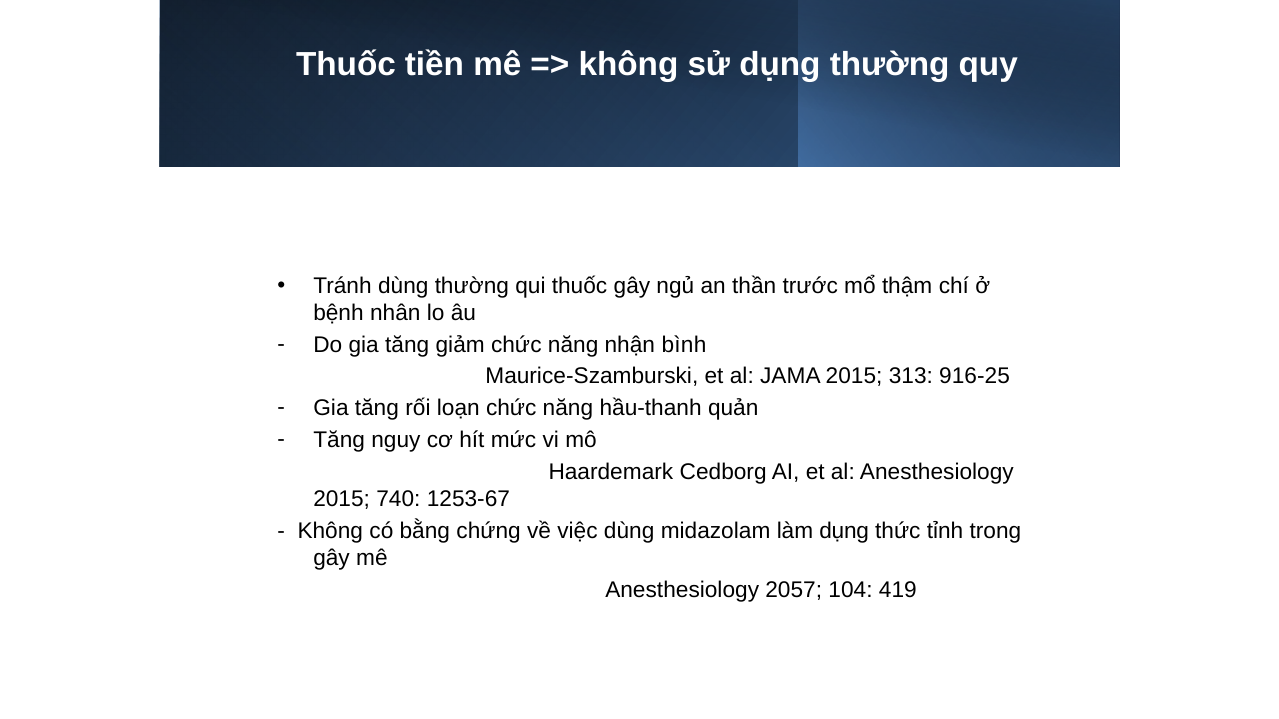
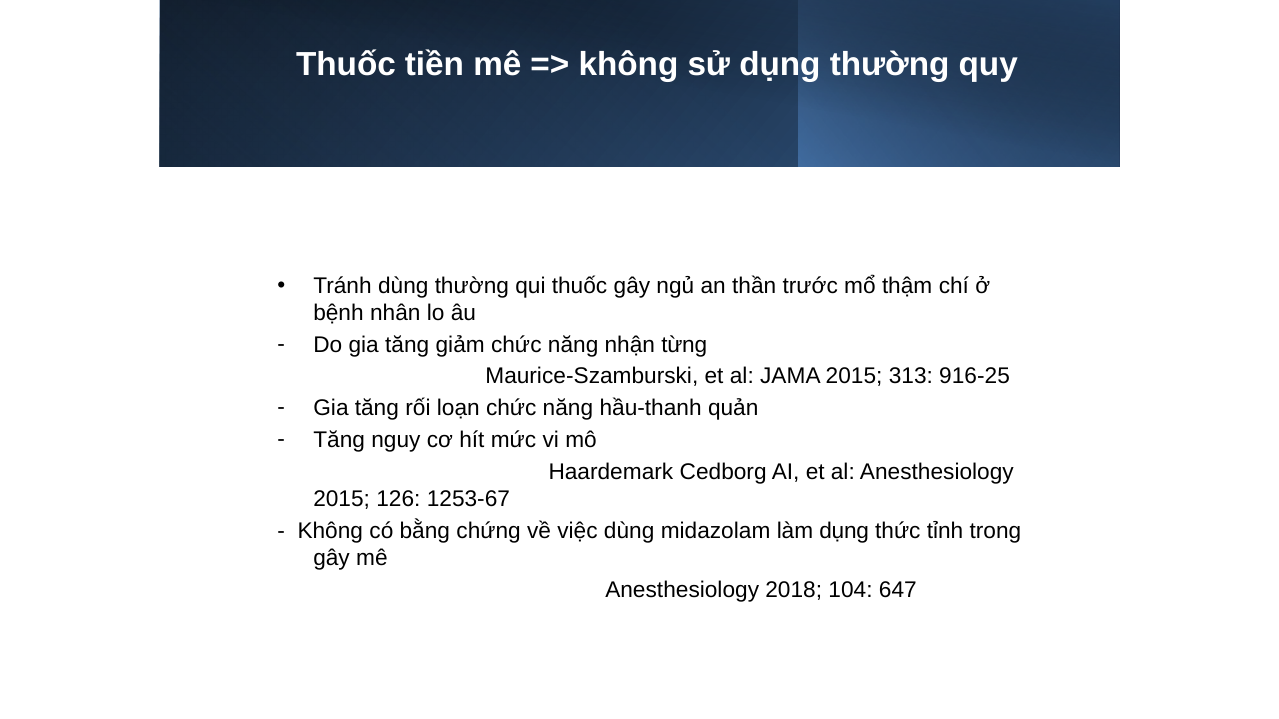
bình: bình -> từng (684, 345)
740: 740 -> 126 (398, 499)
2057: 2057 -> 2018 (794, 590)
419: 419 -> 647 (898, 590)
